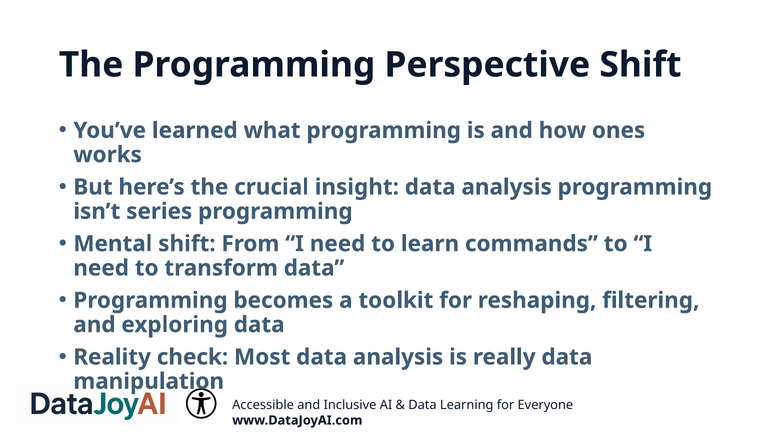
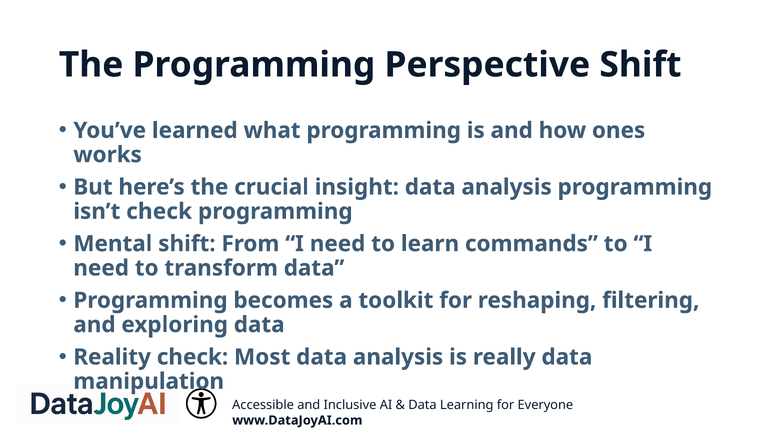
isn’t series: series -> check (159, 212)
